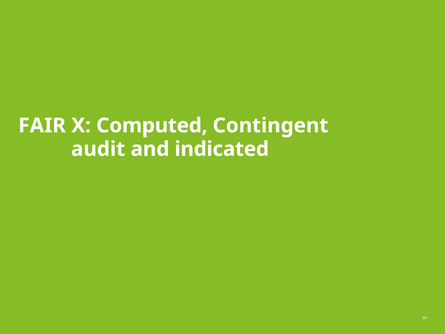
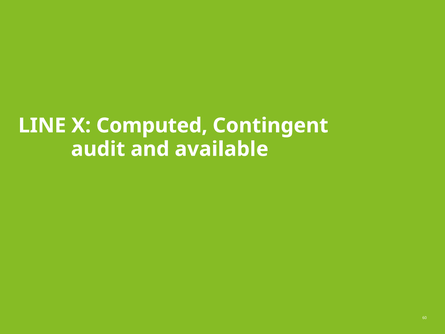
FAIR: FAIR -> LINE (42, 125)
indicated: indicated -> available (222, 149)
